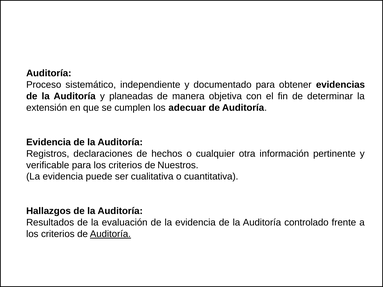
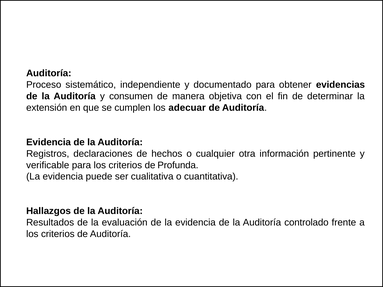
planeadas: planeadas -> consumen (131, 96)
Nuestros: Nuestros -> Profunda (178, 165)
Auditoría underline: present -> none (110, 234)
